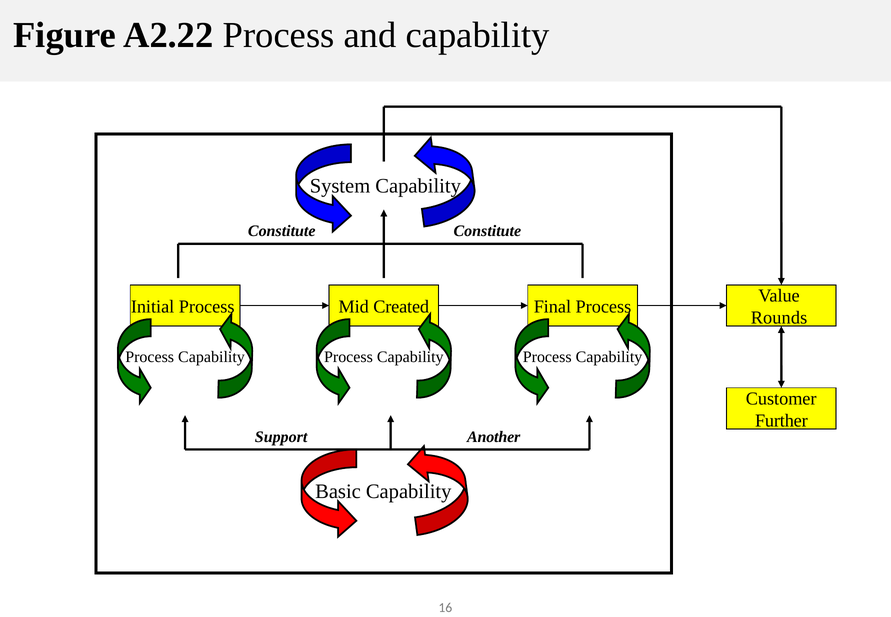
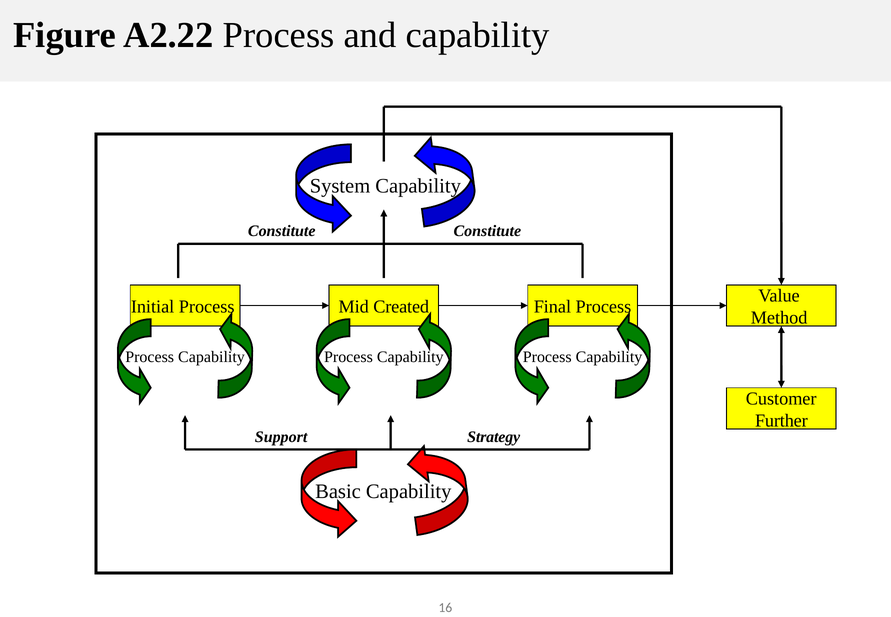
Rounds: Rounds -> Method (779, 318)
Another: Another -> Strategy (494, 437)
